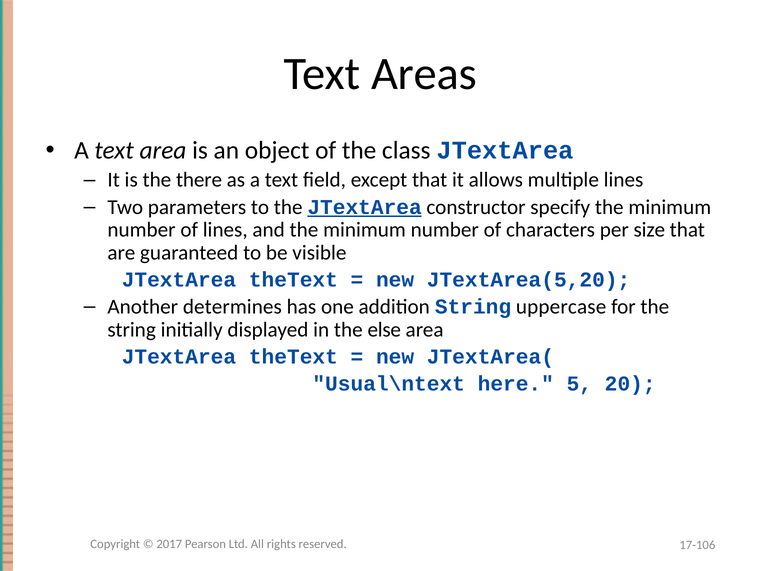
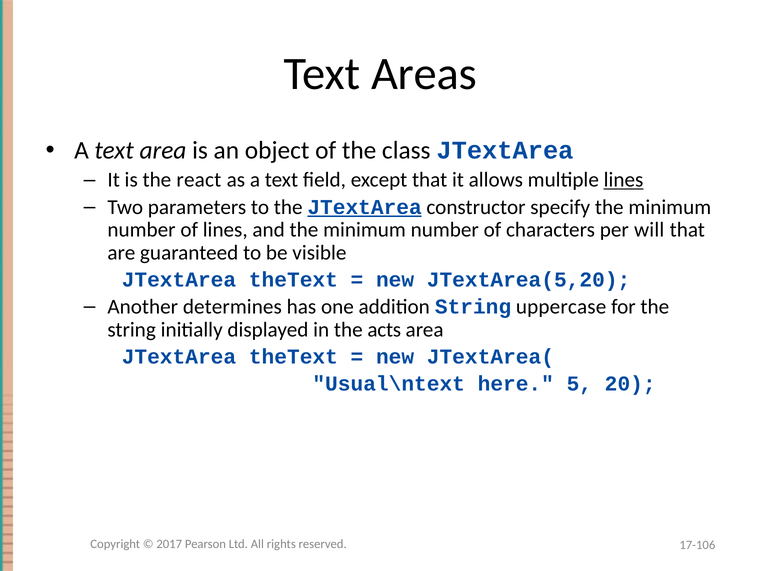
there: there -> react (199, 180)
lines underline: none -> present (624, 180)
size: size -> will (649, 230)
else: else -> acts (384, 330)
